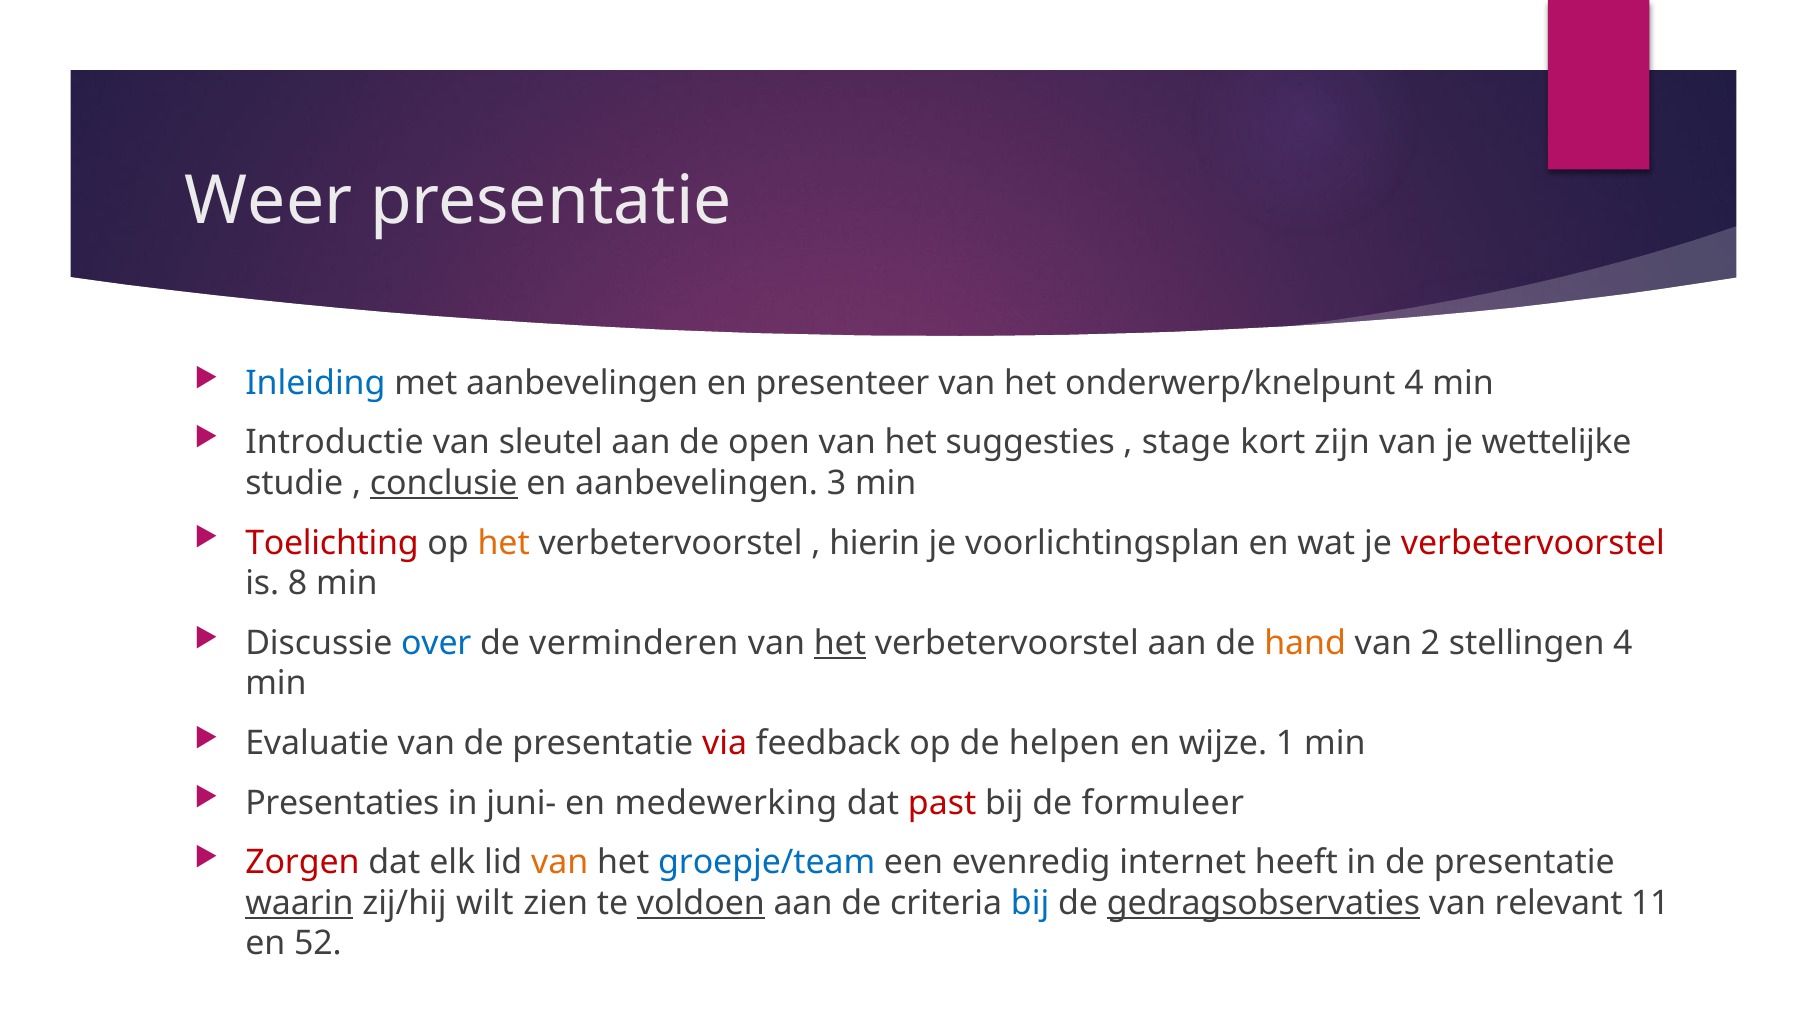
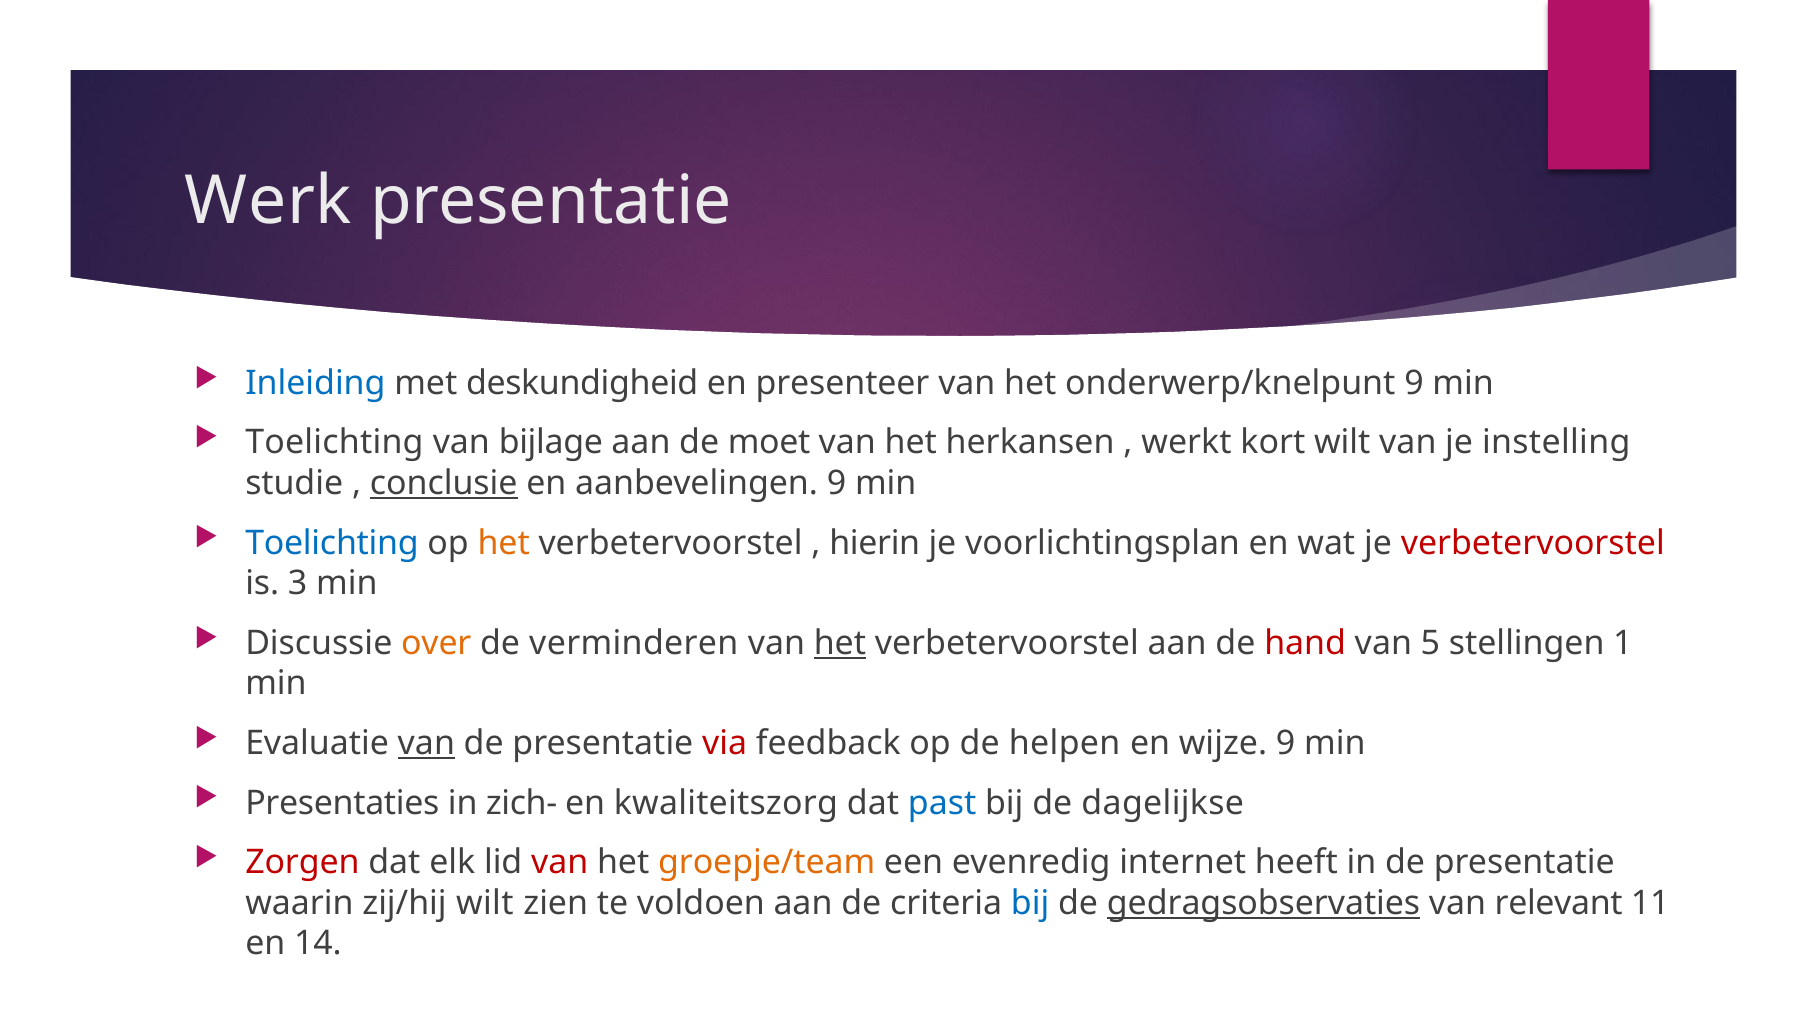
Weer: Weer -> Werk (268, 202)
met aanbevelingen: aanbevelingen -> deskundigheid (582, 383)
onderwerp/knelpunt 4: 4 -> 9 (1414, 383)
Introductie: Introductie -> Toelichting (334, 443)
sleutel: sleutel -> bijlage (551, 443)
open: open -> moet (769, 443)
suggesties: suggesties -> herkansen (1030, 443)
stage: stage -> werkt (1186, 443)
kort zijn: zijn -> wilt (1342, 443)
wettelijke: wettelijke -> instelling (1556, 443)
aanbevelingen 3: 3 -> 9 (836, 483)
Toelichting colour: red -> blue (332, 543)
8: 8 -> 3 (298, 584)
over colour: blue -> orange (436, 643)
hand colour: orange -> red (1305, 643)
2: 2 -> 5 (1430, 643)
stellingen 4: 4 -> 1 (1623, 643)
van underline: none -> present (426, 743)
wijze 1: 1 -> 9 (1286, 743)
juni-: juni- -> zich- (521, 803)
medewerking: medewerking -> kwaliteitszorg (726, 803)
past colour: red -> blue (942, 803)
formuleer: formuleer -> dagelijkse (1163, 803)
van colour: orange -> red (560, 862)
groepje/team colour: blue -> orange (767, 862)
waarin underline: present -> none (299, 903)
voldoen underline: present -> none (701, 903)
52: 52 -> 14 (318, 944)
